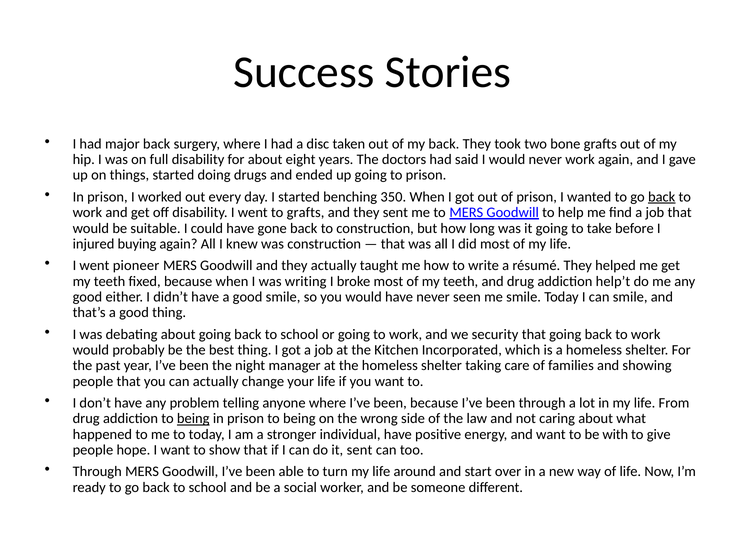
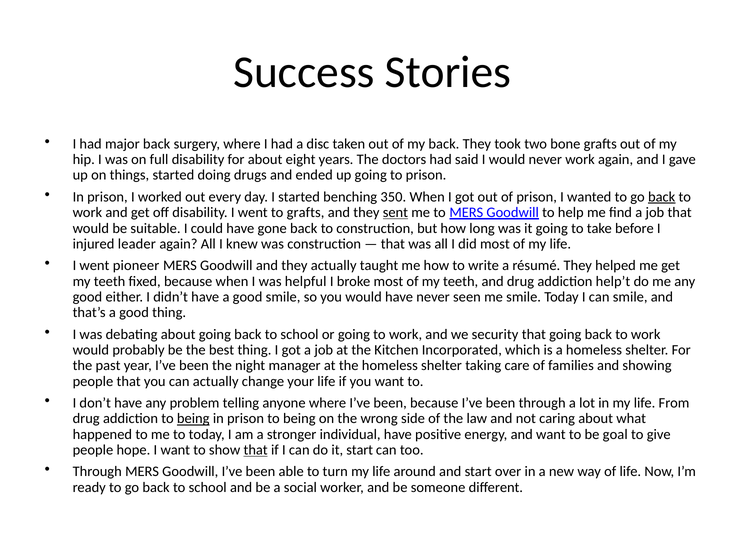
sent underline: none -> present (395, 212)
buying: buying -> leader (137, 244)
writing: writing -> helpful (306, 281)
with: with -> goal (615, 434)
that underline: none -> present (256, 450)
it sent: sent -> start (360, 450)
